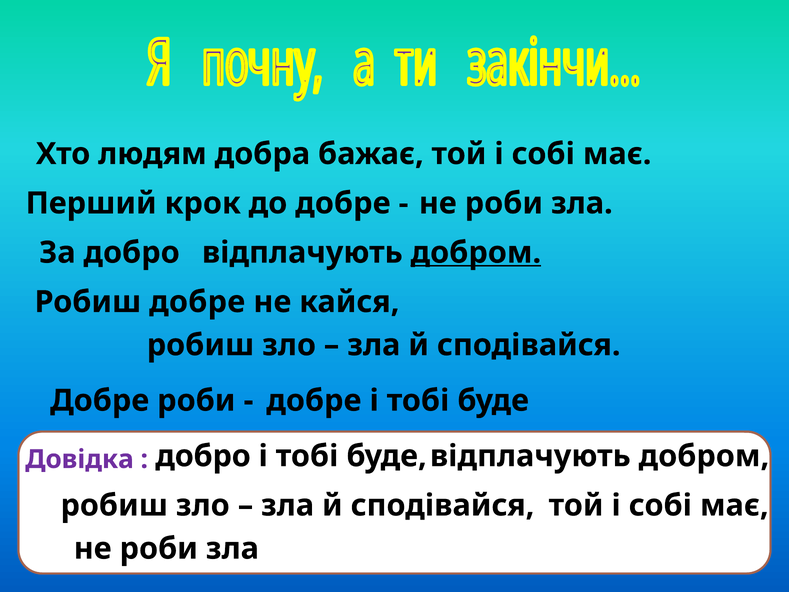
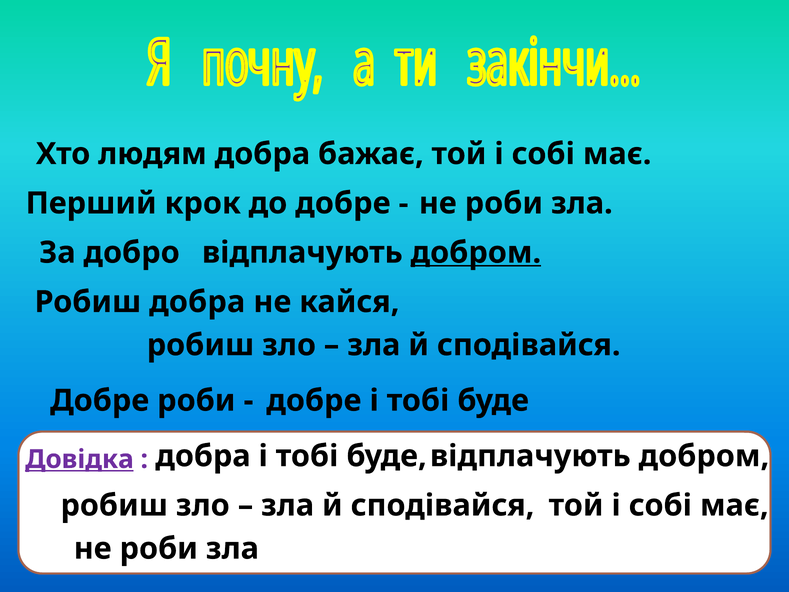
Робиш добре: добре -> добра (197, 302)
Довідка underline: none -> present (79, 459)
добро: добро -> добра (203, 456)
